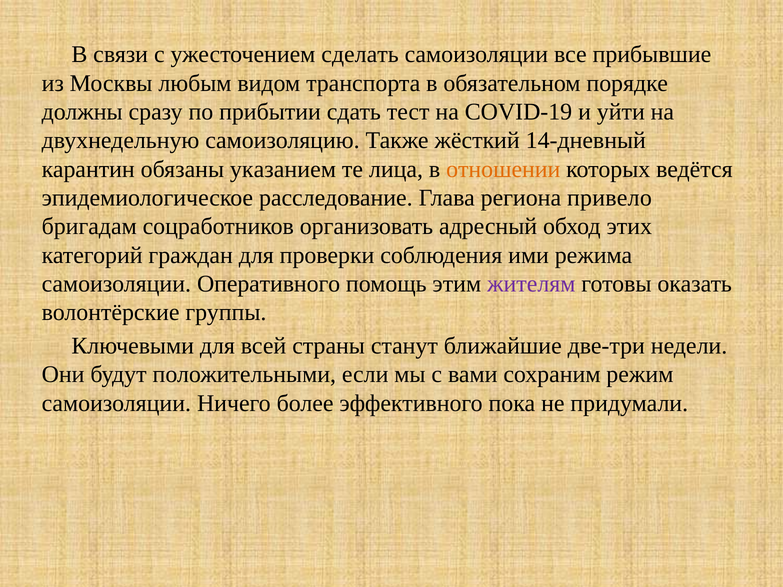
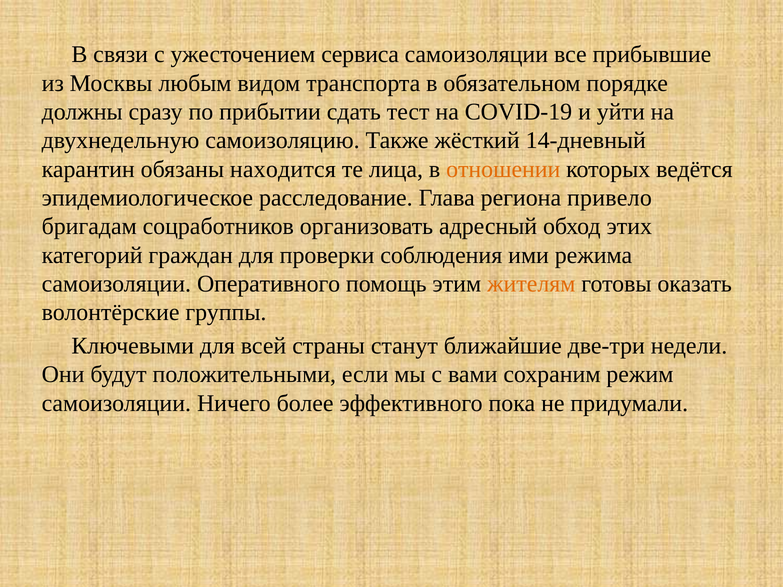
сделать: сделать -> сервиса (360, 55)
указанием: указанием -> находится (283, 169)
жителям colour: purple -> orange (531, 284)
